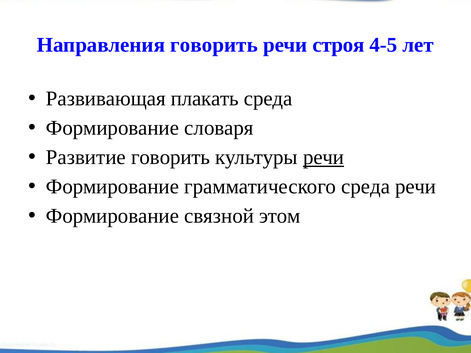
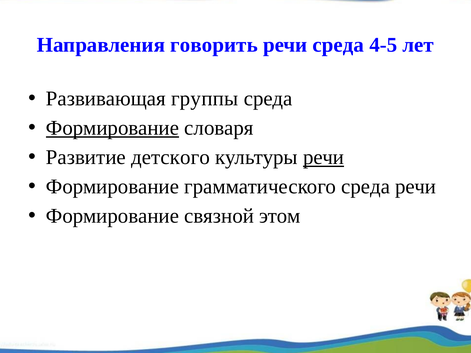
речи строя: строя -> среда (338, 45)
плакать: плакать -> группы (205, 99)
Формирование underline: none -> present (113, 128)
Развитие говорить: говорить -> детского (170, 157)
